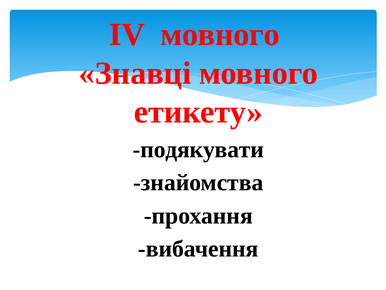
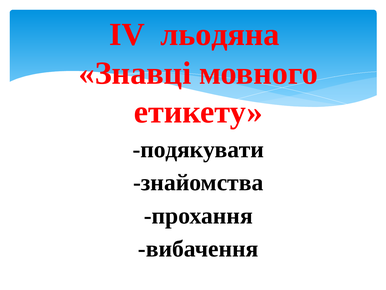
IV мовного: мовного -> льодяна (220, 34)
